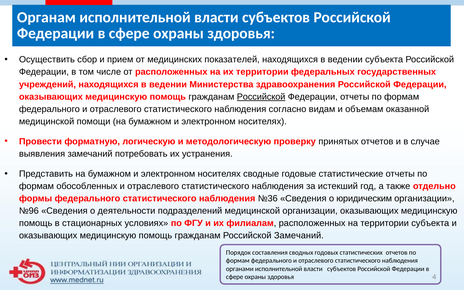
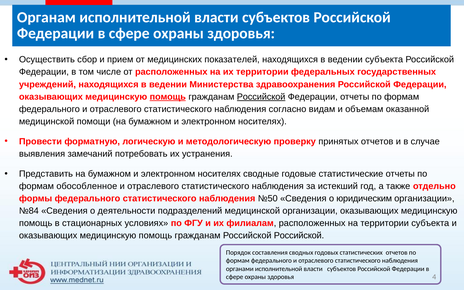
помощь underline: none -> present (168, 97)
обособленных: обособленных -> обособленное (87, 186)
№36: №36 -> №50 (268, 199)
№96: №96 -> №84 (29, 211)
Российской Замечаний: Замечаний -> Российской (299, 236)
